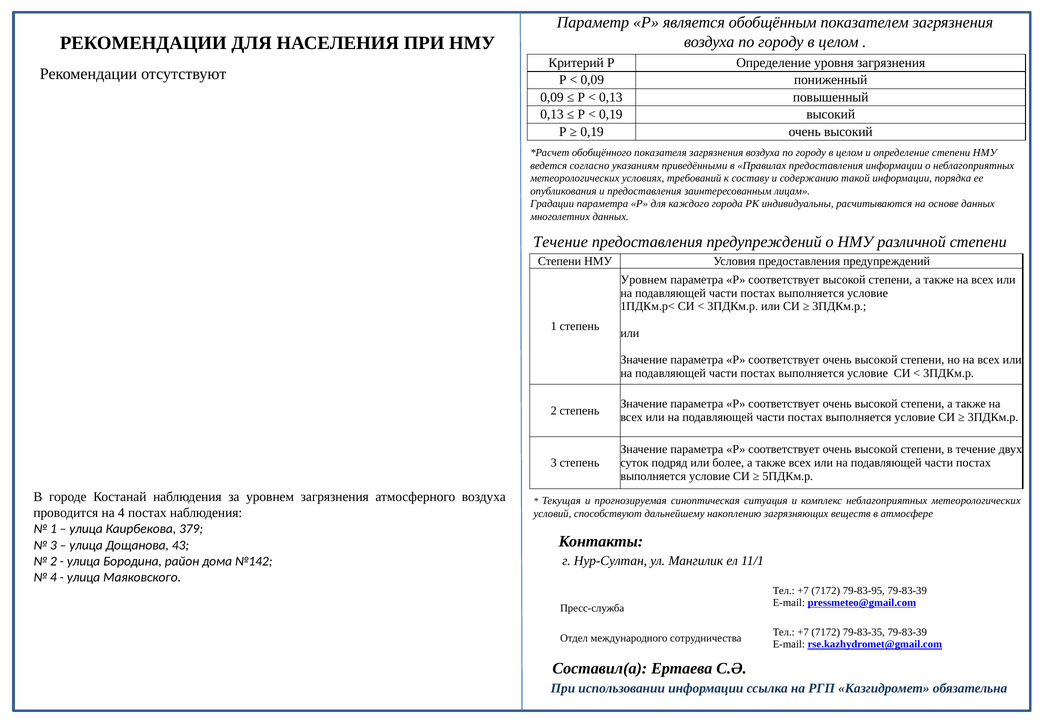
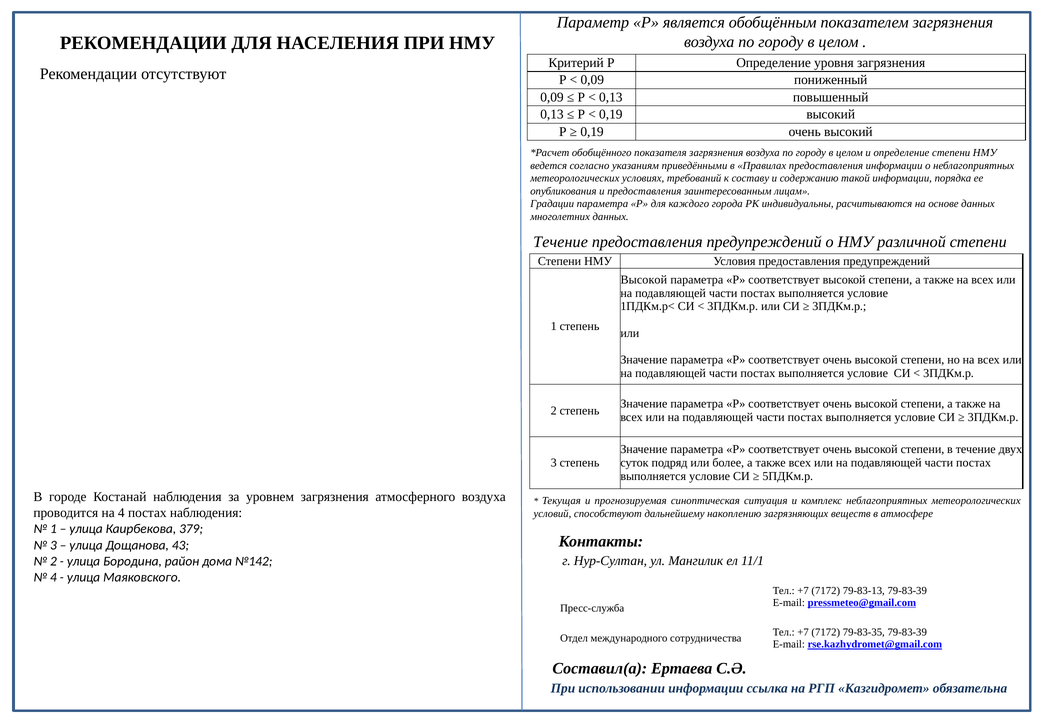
Уровнем: Уровнем -> Высокой (644, 280)
79-83-95: 79-83-95 -> 79-83-13 (864, 590)
